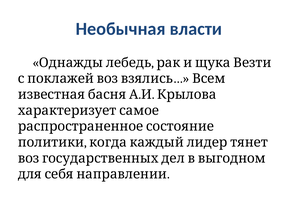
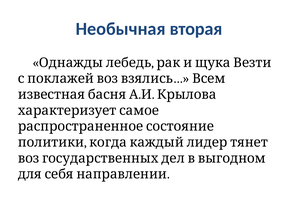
власти: власти -> вторая (196, 29)
